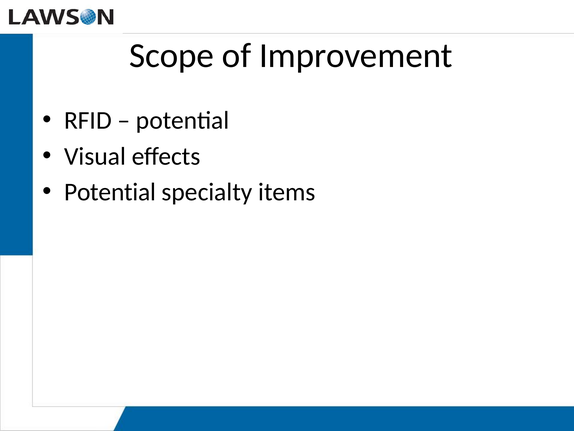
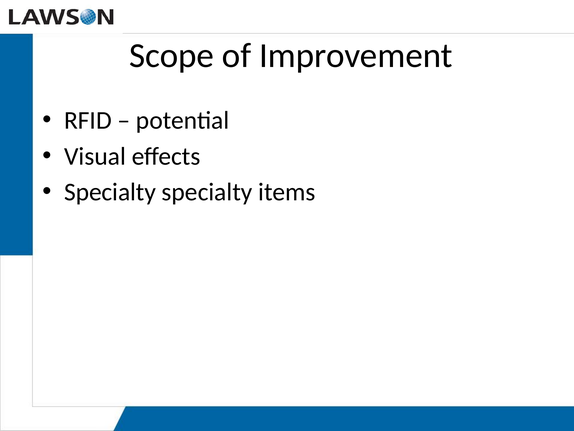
Potential: Potential -> Specialty (110, 192)
